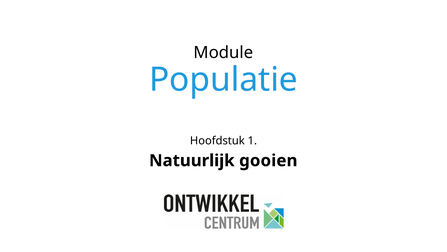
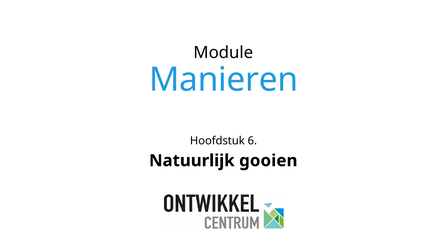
Populatie: Populatie -> Manieren (224, 80)
1: 1 -> 6 (252, 141)
